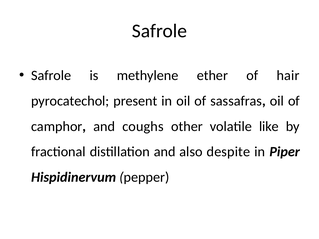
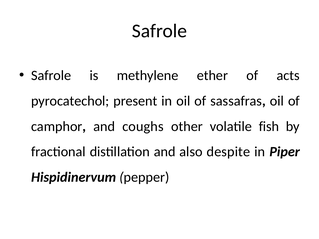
hair: hair -> acts (288, 75)
like: like -> fish (269, 126)
